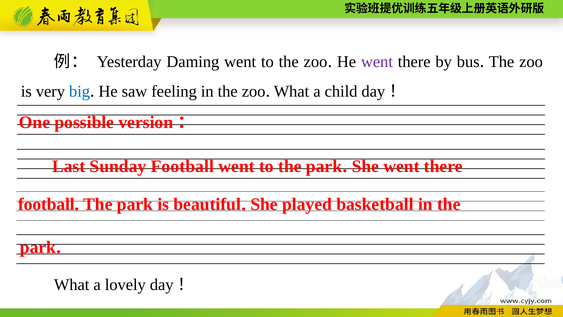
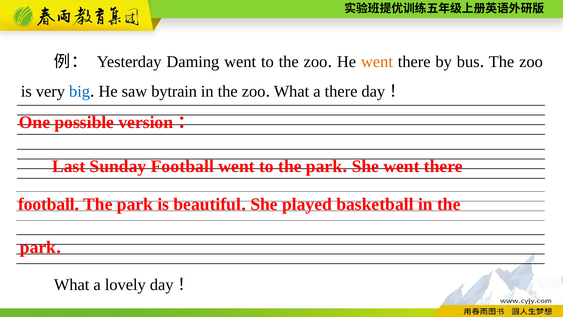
went colour: purple -> orange (377, 62)
feeling: feeling -> bytrain (174, 91)
a child: child -> there (341, 91)
